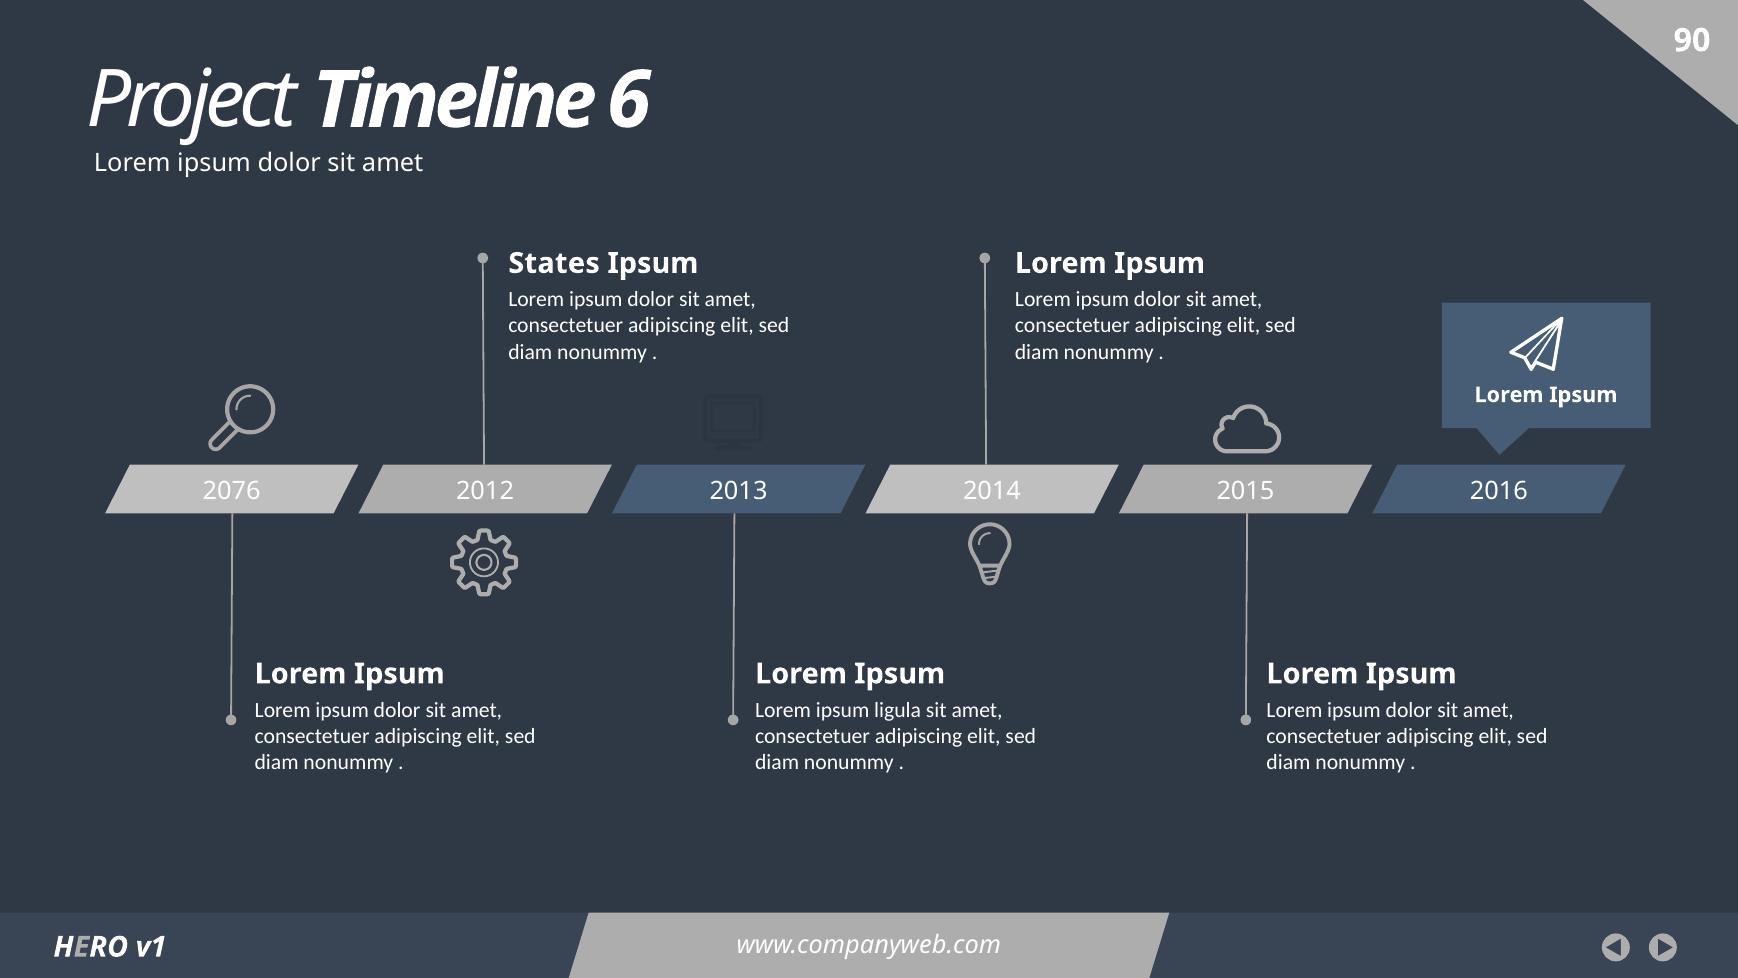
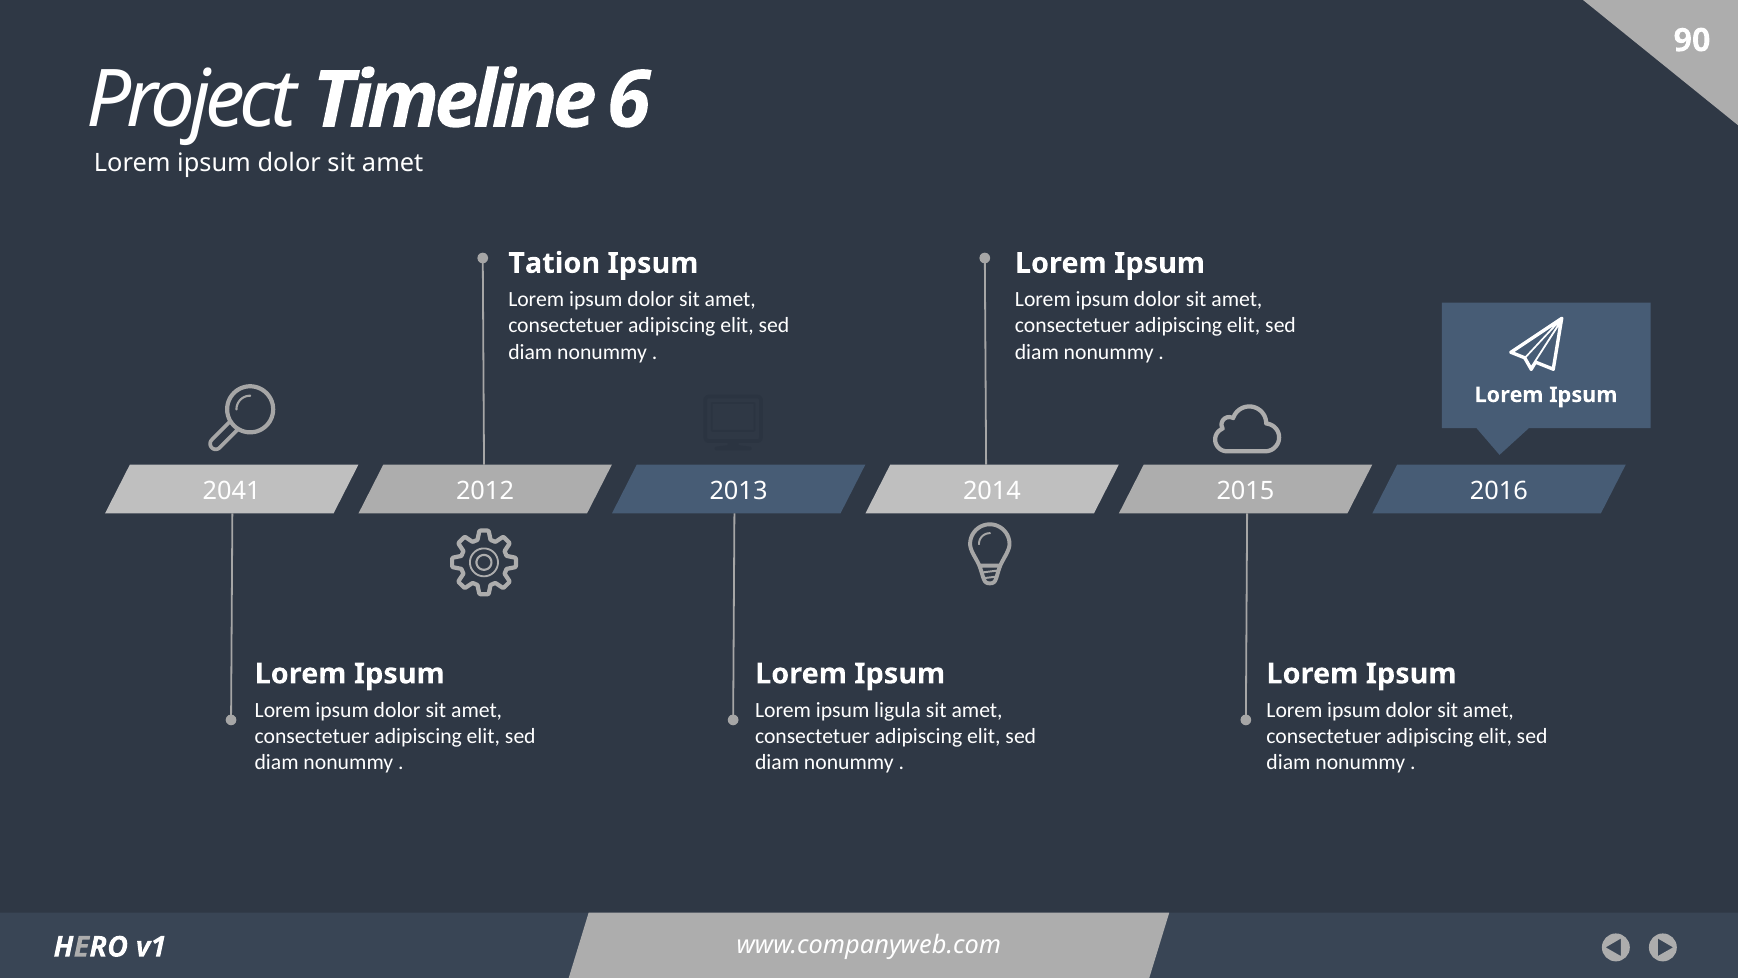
States: States -> Tation (554, 263)
2076: 2076 -> 2041 (232, 491)
